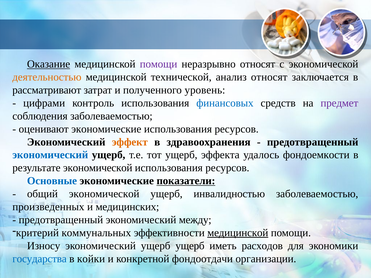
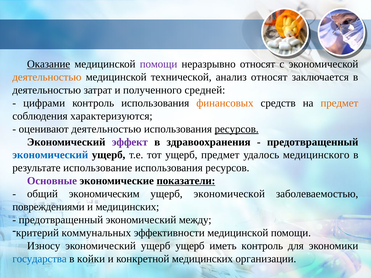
рассматривают: рассматривают -> деятельностью (47, 90)
уровень: уровень -> средней (205, 90)
финансовых colour: blue -> orange (225, 103)
предмет colour: purple -> orange (339, 103)
соблюдения заболеваемостью: заболеваемостью -> характеризуются (111, 116)
оценивают экономические: экономические -> деятельностью (106, 129)
ресурсов underline: none -> present (237, 129)
эффект colour: orange -> purple (130, 142)
ущерб эффекта: эффекта -> предмет (220, 155)
фондоемкости: фондоемкости -> медицинского (316, 155)
результате экономической: экономической -> использование (98, 168)
Основные colour: blue -> purple (52, 181)
общий экономической: экономической -> экономическим (104, 194)
ущерб инвалидностью: инвалидностью -> экономической (229, 194)
произведенных: произведенных -> повреждениями (48, 207)
медицинской underline: present -> none (238, 233)
иметь расходов: расходов -> контроль (262, 246)
конкретной фондоотдачи: фондоотдачи -> медицинских (202, 259)
